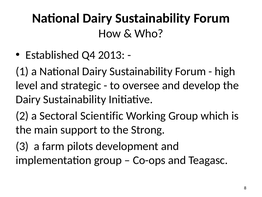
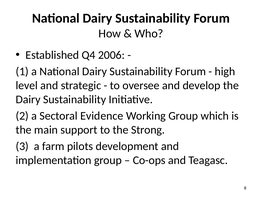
2013: 2013 -> 2006 (111, 55)
Scientific: Scientific -> Evidence (102, 116)
